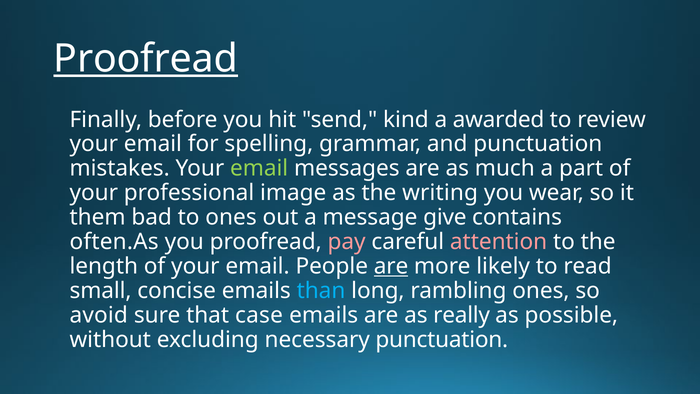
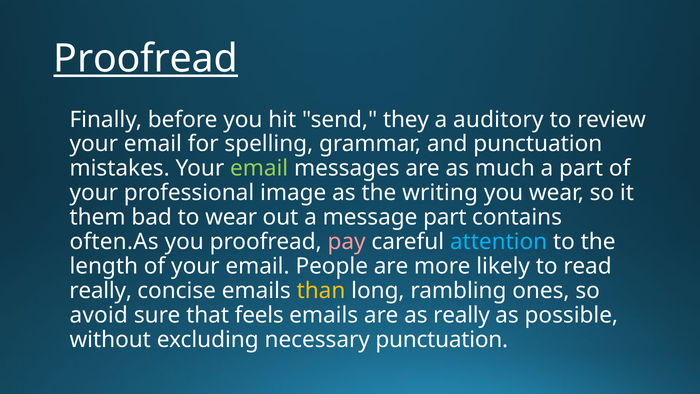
kind: kind -> they (406, 120)
awarded: awarded -> auditory (498, 120)
to ones: ones -> wear (231, 217)
message give: give -> part (445, 217)
attention colour: pink -> light blue (499, 242)
are underline: present -> none (391, 266)
small: small -> really (101, 291)
than colour: light blue -> yellow (321, 291)
case: case -> feels (259, 315)
